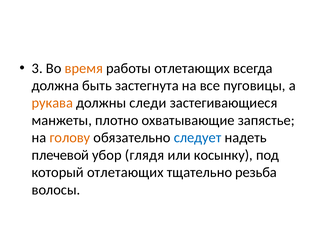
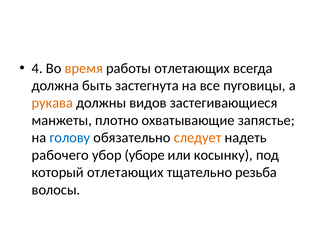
3: 3 -> 4 (37, 68)
следи: следи -> видов (148, 103)
голову colour: orange -> blue (70, 138)
следует colour: blue -> orange (198, 138)
плечевой: плечевой -> рабочего (60, 155)
глядя: глядя -> уборе (145, 155)
